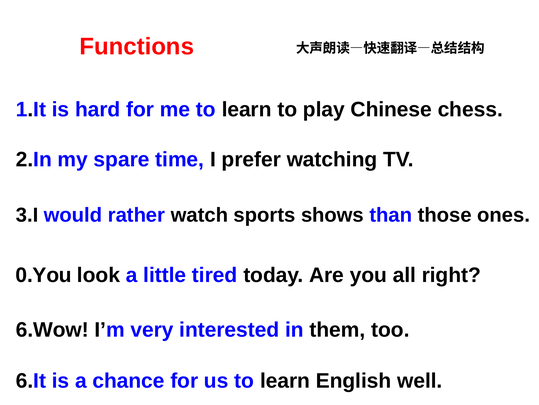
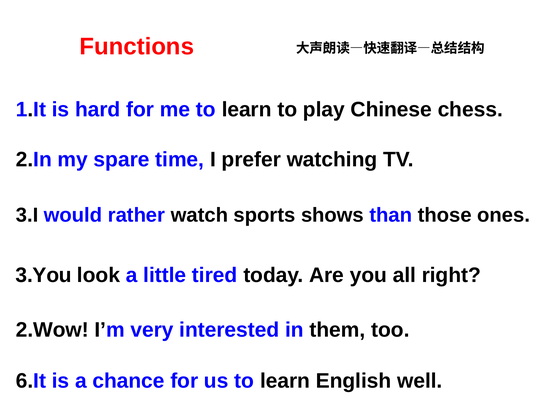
0.You: 0.You -> 3.You (44, 275)
6.Wow: 6.Wow -> 2.Wow (52, 329)
